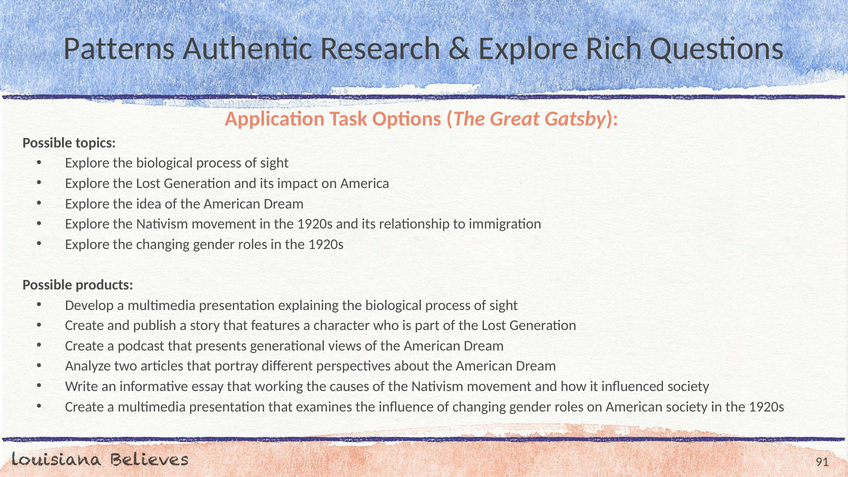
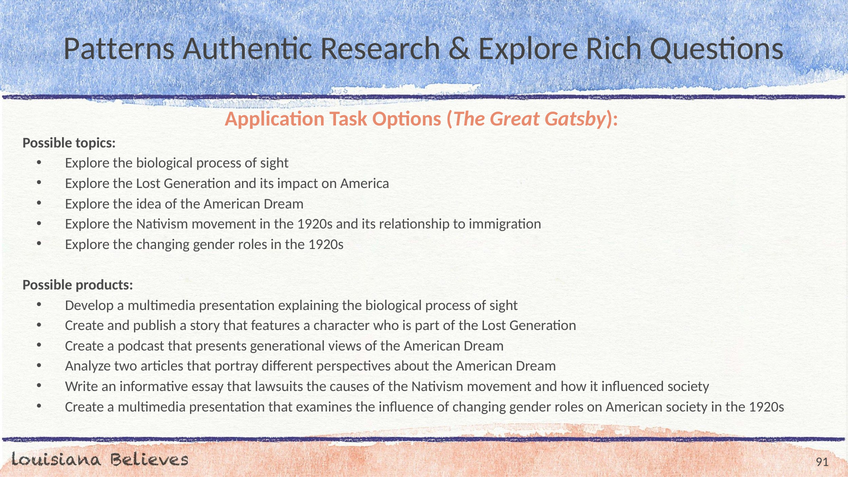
working: working -> lawsuits (279, 386)
